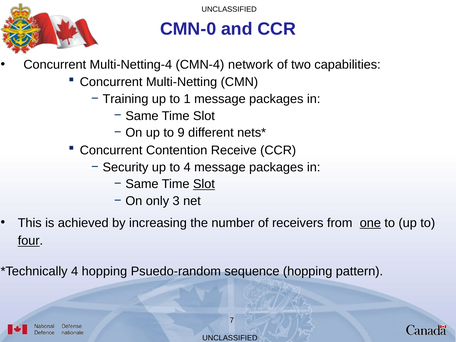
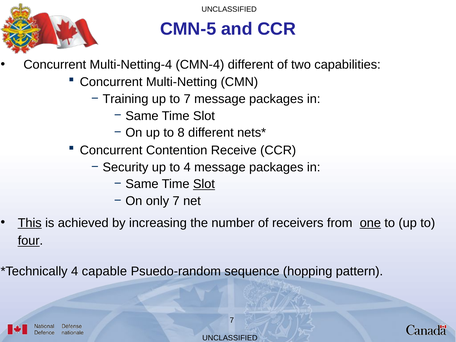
CMN-0: CMN-0 -> CMN-5 (188, 29)
CMN-4 network: network -> different (251, 65)
to 1: 1 -> 7 (187, 99)
9: 9 -> 8 (181, 133)
only 3: 3 -> 7 (176, 201)
This underline: none -> present (30, 223)
4 hopping: hopping -> capable (104, 271)
